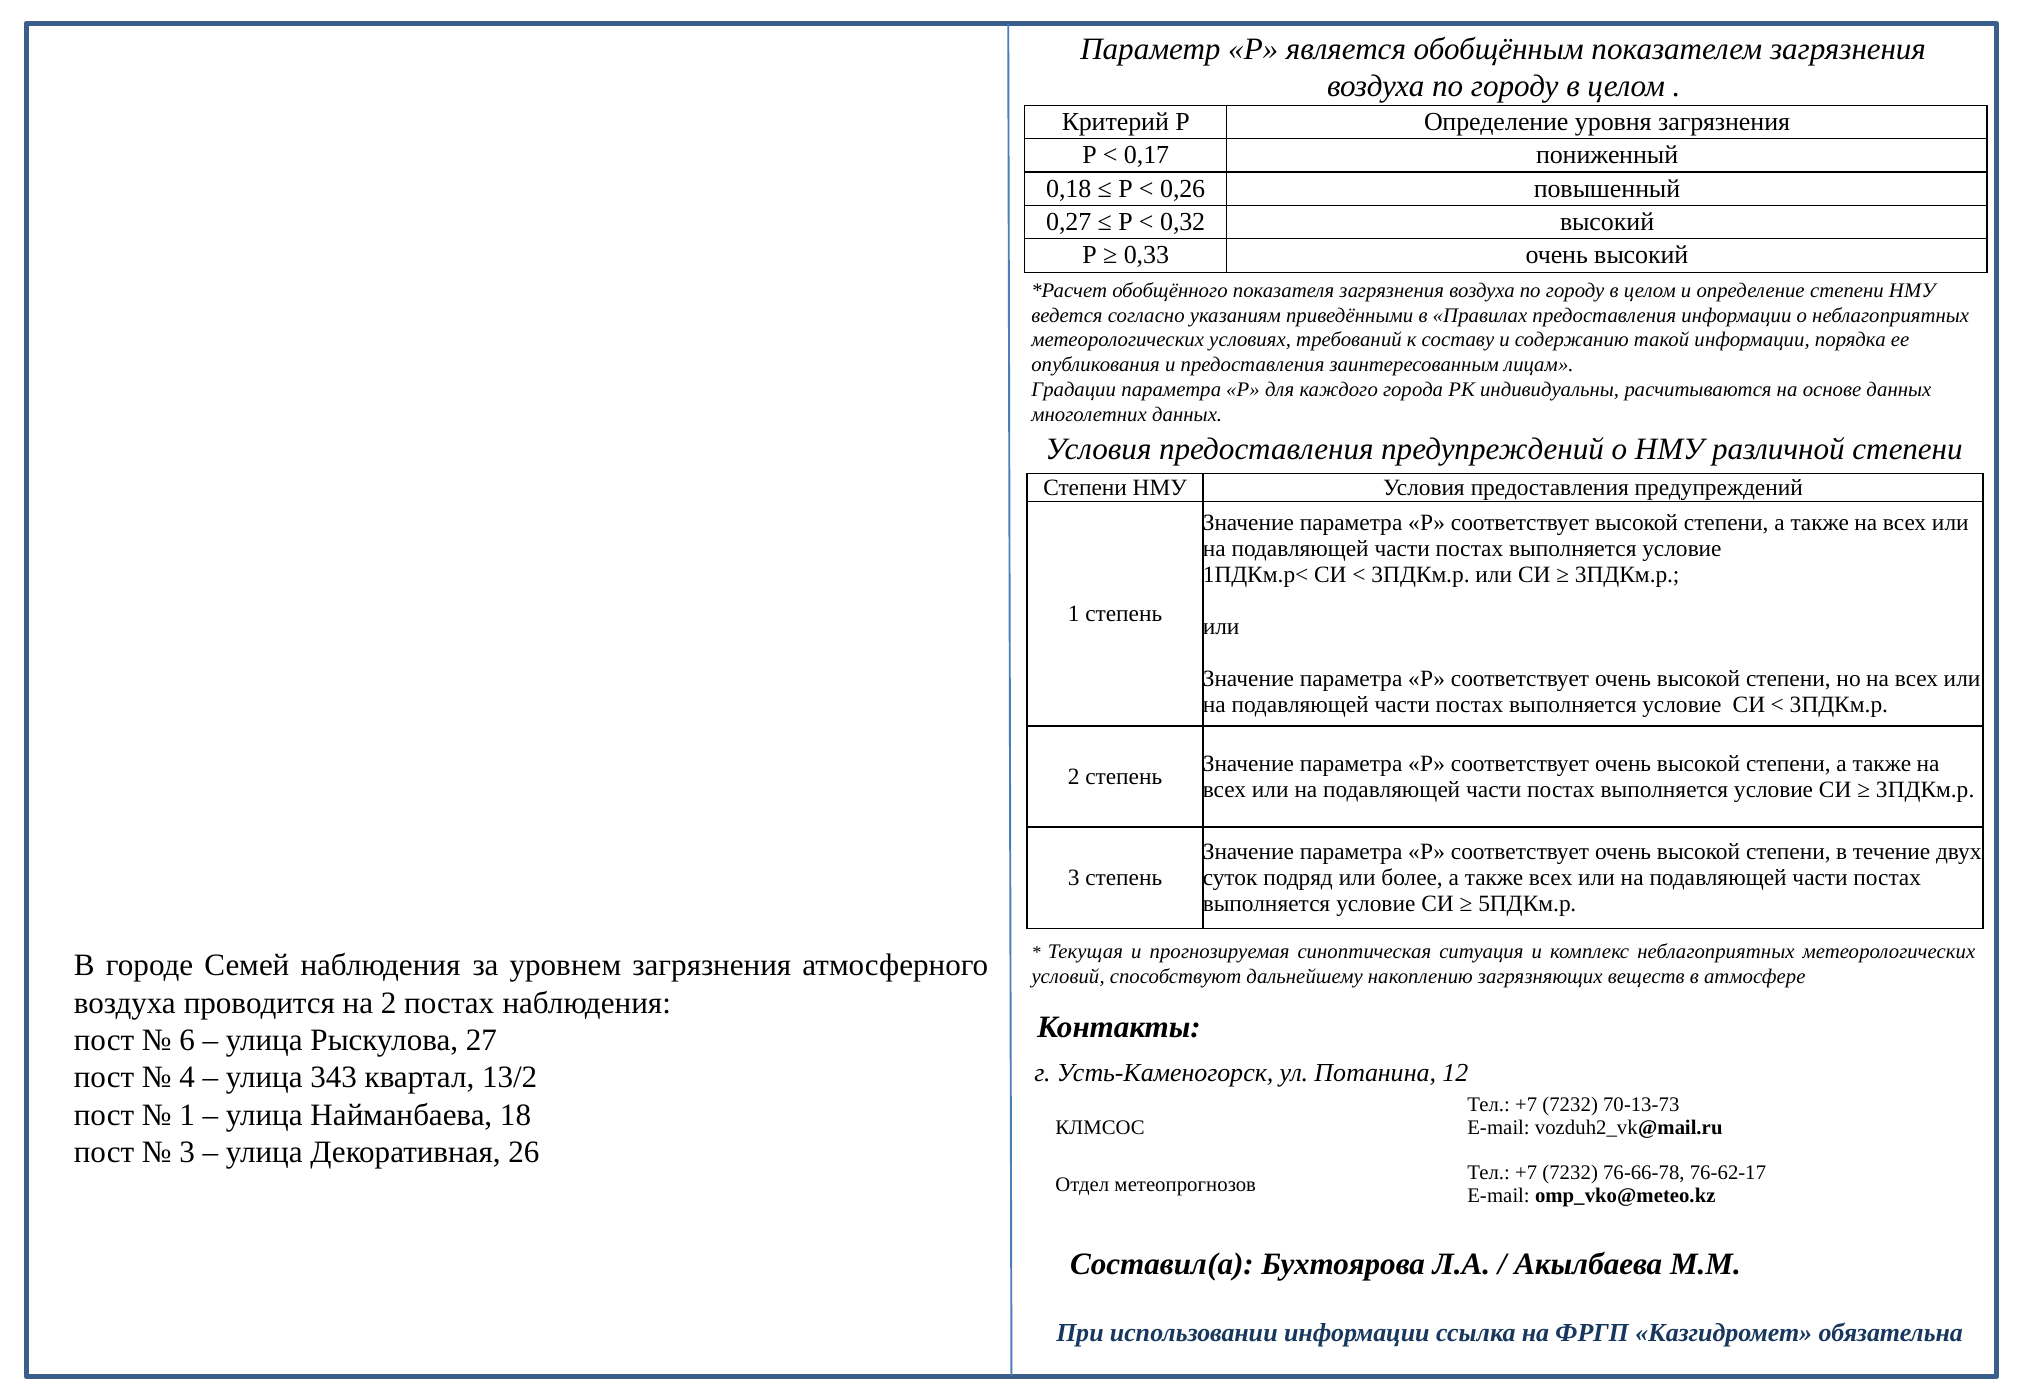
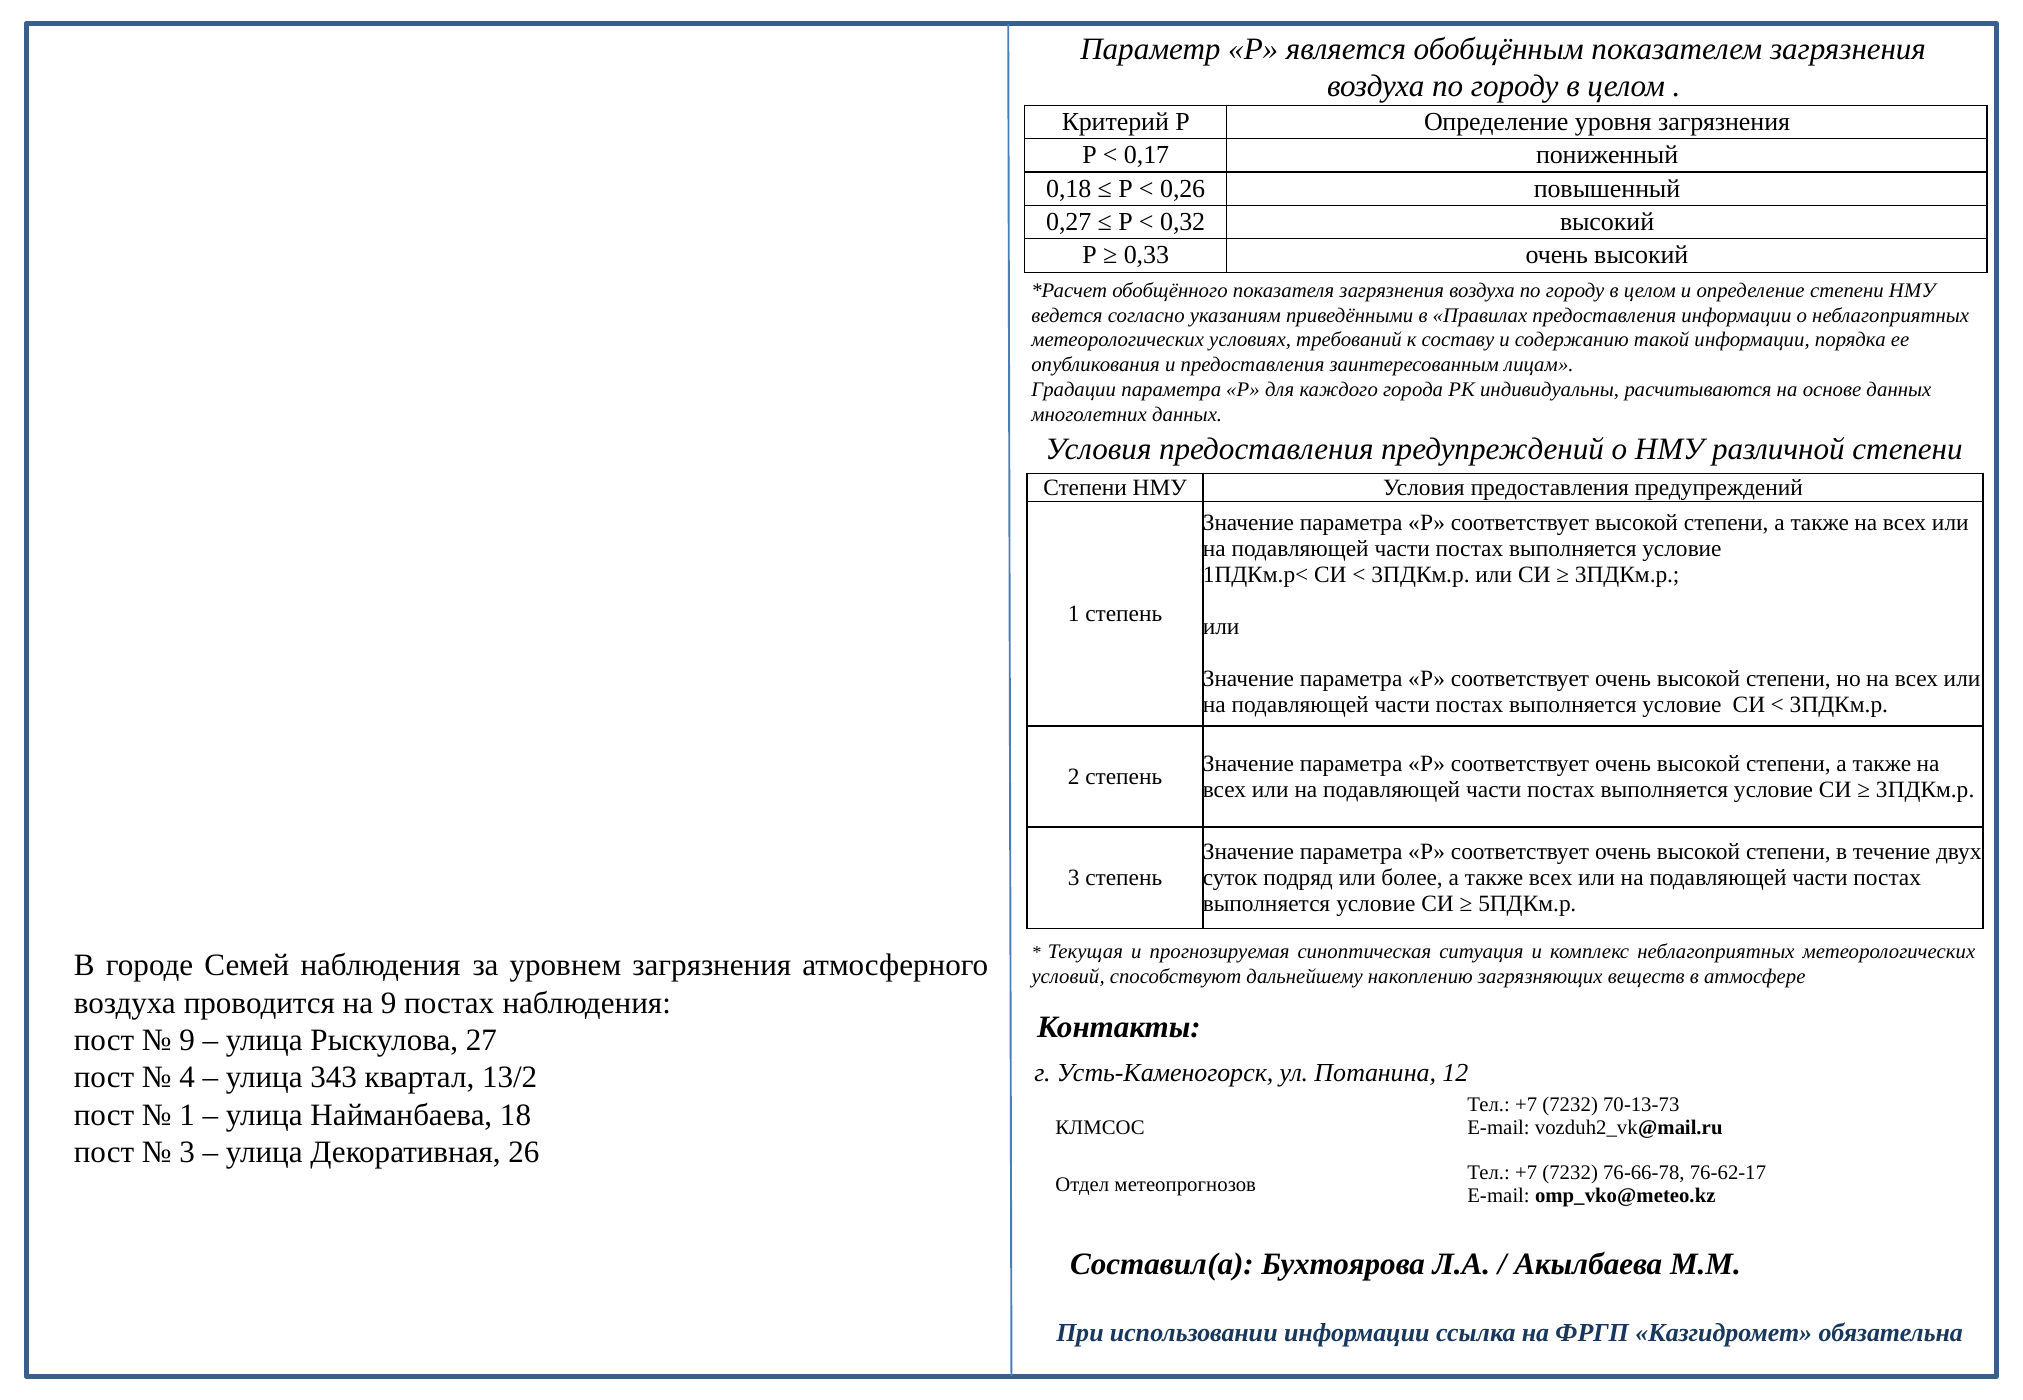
на 2: 2 -> 9 (389, 1003)
6: 6 -> 9 (187, 1041)
